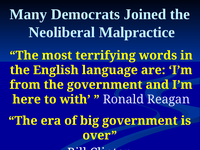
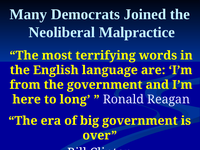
with: with -> long (75, 99)
